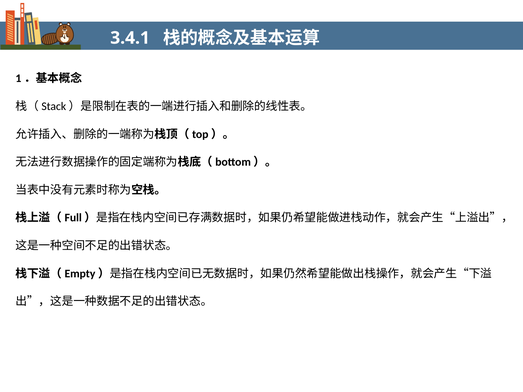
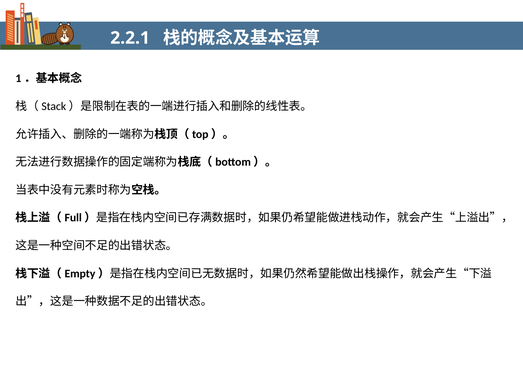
3.4.1: 3.4.1 -> 2.2.1 (130, 38)
